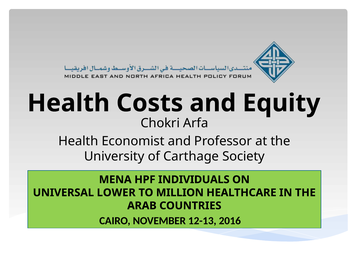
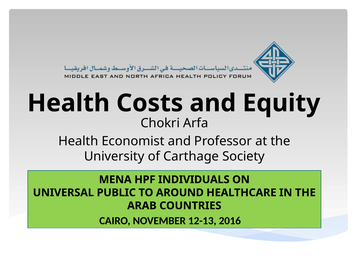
LOWER: LOWER -> PUBLIC (116, 193)
MILLION: MILLION -> AROUND (180, 193)
